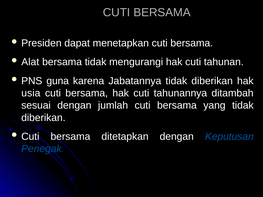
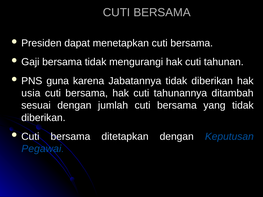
Alat: Alat -> Gaji (30, 62)
Penegak: Penegak -> Pegawai (41, 149)
